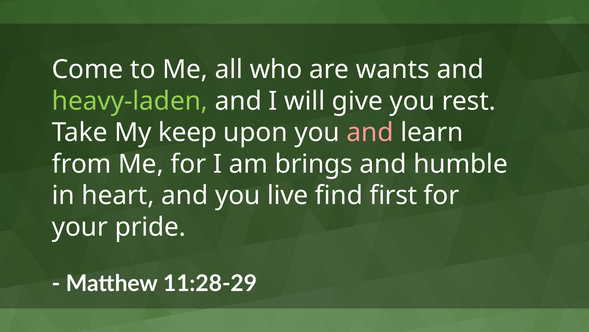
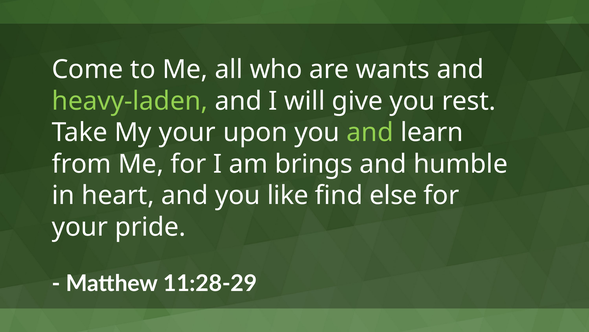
My keep: keep -> your (187, 132)
and colour: pink -> light green (370, 132)
live: live -> like (288, 195)
first: first -> else (393, 195)
